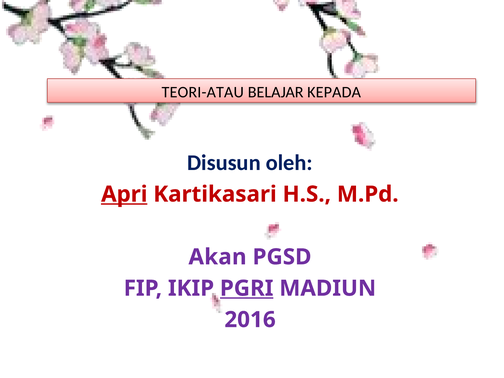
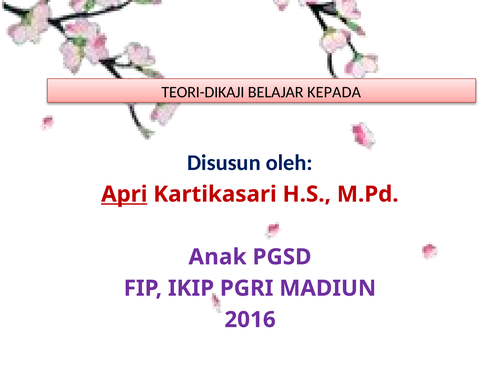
TEORI-ATAU: TEORI-ATAU -> TEORI-DIKAJI (203, 92)
Akan: Akan -> Anak (218, 257)
PGRI underline: present -> none (247, 288)
